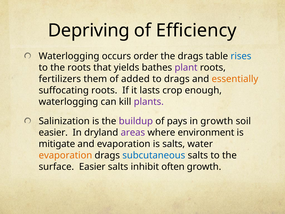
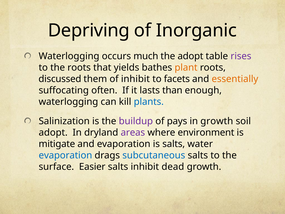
Efficiency: Efficiency -> Inorganic (196, 30)
order: order -> much (146, 56)
the drags: drags -> adopt (190, 56)
rises colour: blue -> purple (241, 56)
plant colour: purple -> orange (186, 68)
fertilizers: fertilizers -> discussed (60, 79)
of added: added -> inhibit (135, 79)
to drags: drags -> facets (177, 79)
suffocating roots: roots -> often (104, 90)
crop: crop -> than (172, 90)
plants colour: purple -> blue (149, 102)
easier: easier -> adopt (53, 132)
evaporation colour: orange -> blue (65, 155)
often: often -> dead (173, 167)
